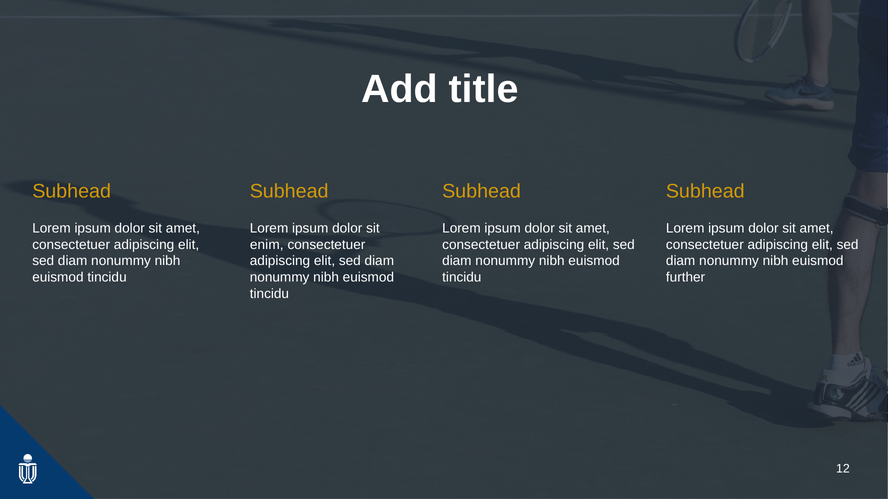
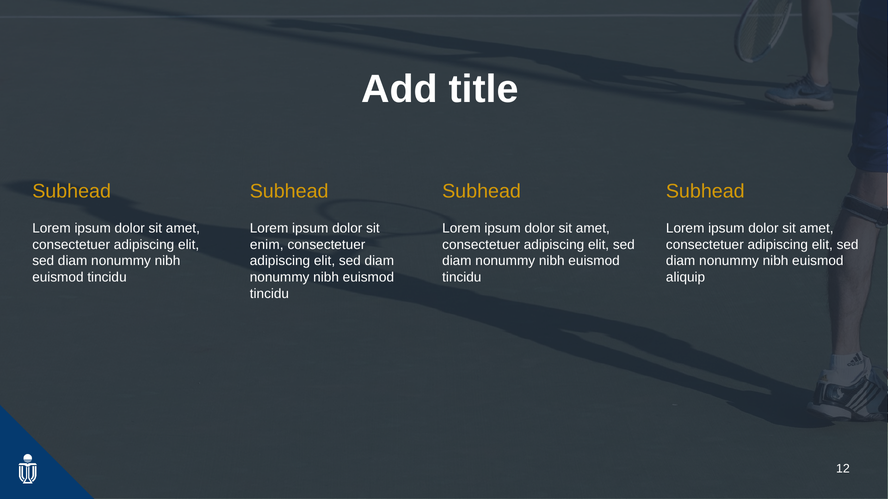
further: further -> aliquip (686, 278)
